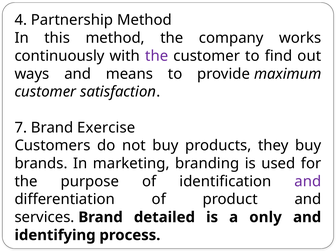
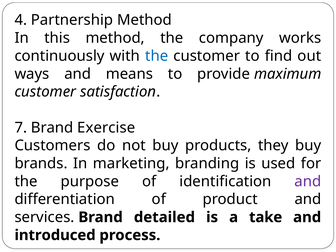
the colour: purple -> blue (157, 56)
only: only -> take (266, 217)
identifying: identifying -> introduced (55, 235)
